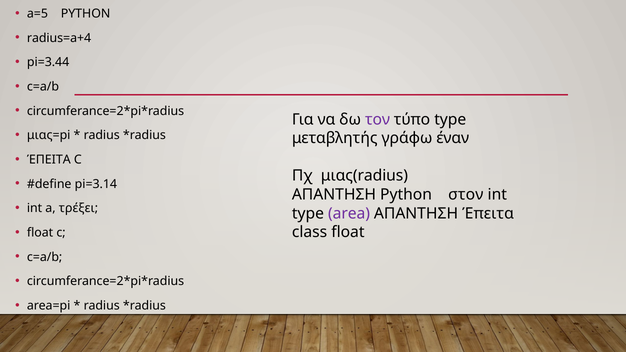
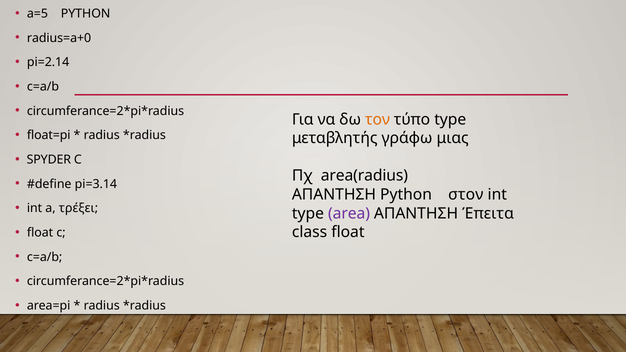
radius=a+4: radius=a+4 -> radius=a+0 (59, 38)
pi=3.44: pi=3.44 -> pi=2.14 (48, 62)
τον colour: purple -> orange (378, 120)
μιας=pi: μιας=pi -> float=pi (49, 135)
έναν: έναν -> μιας (453, 138)
ΈΠΕΙΤΑ: ΈΠΕΙΤΑ -> SPYDER (49, 160)
μιας(radius: μιας(radius -> area(radius (364, 176)
